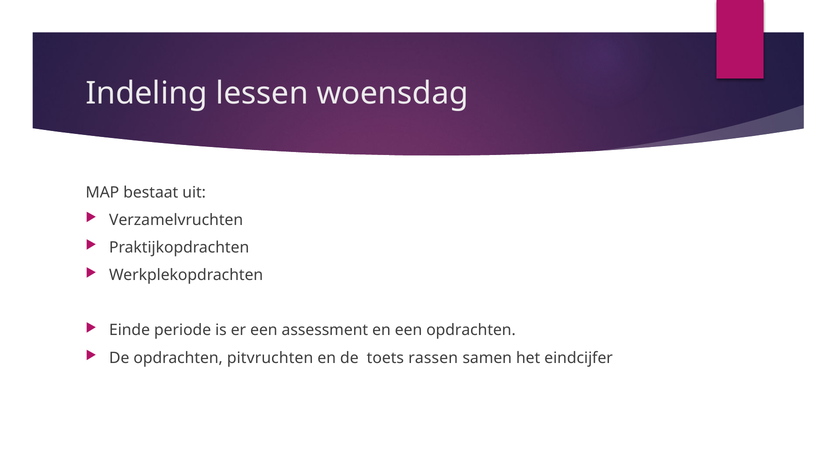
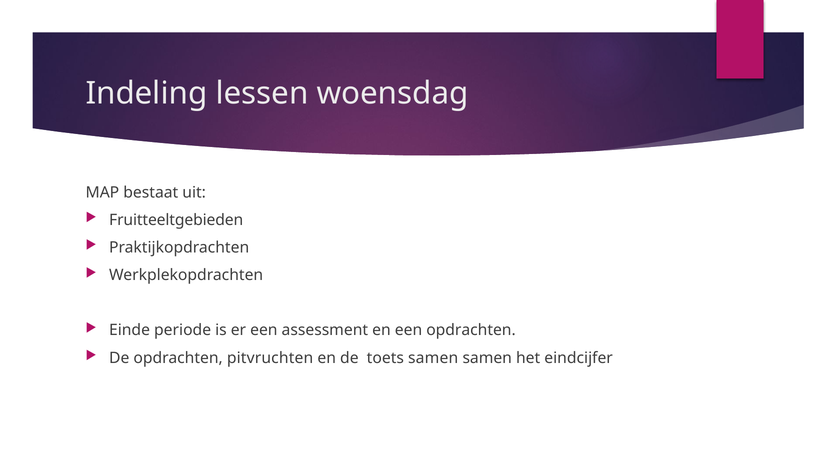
Verzamelvruchten: Verzamelvruchten -> Fruitteeltgebieden (176, 220)
toets rassen: rassen -> samen (433, 358)
